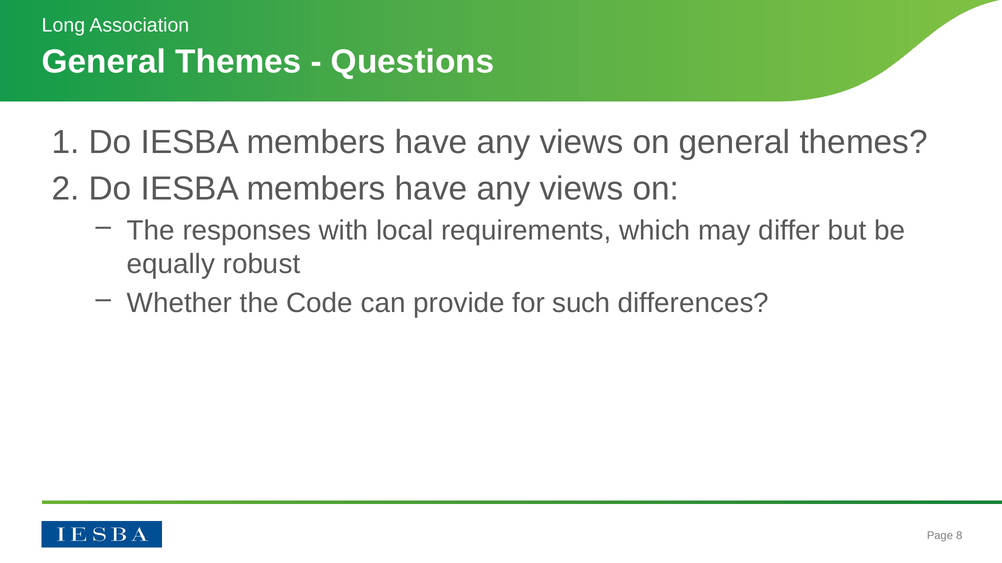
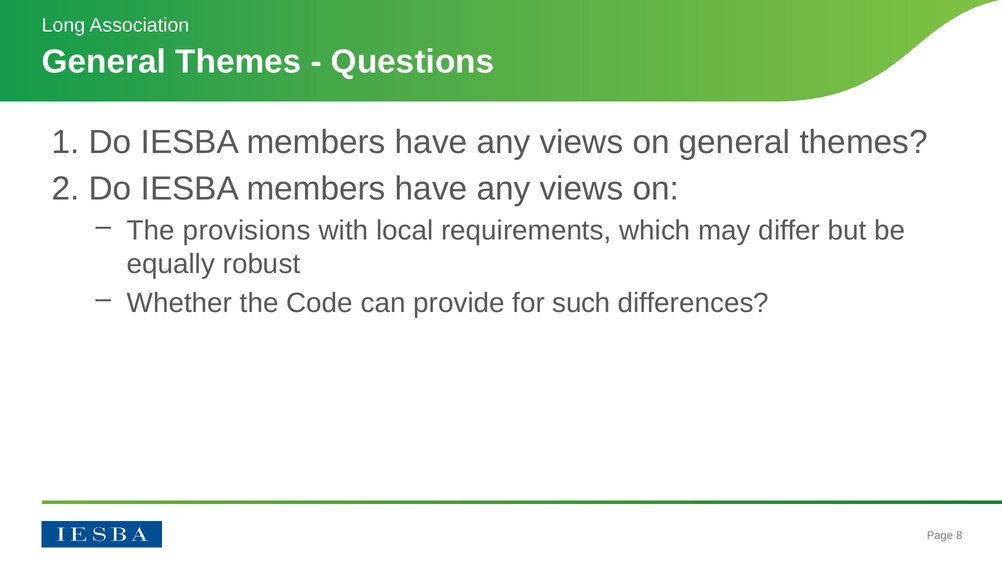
responses: responses -> provisions (247, 231)
